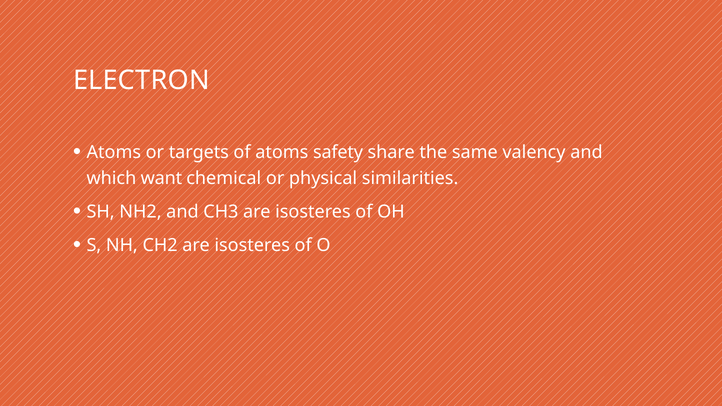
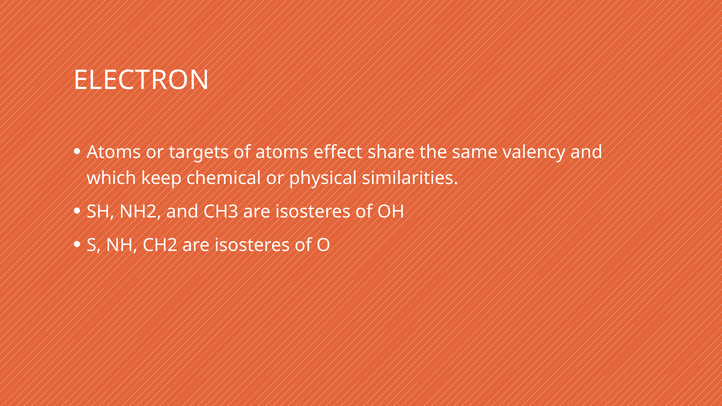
safety: safety -> effect (338, 152)
want: want -> keep (161, 178)
